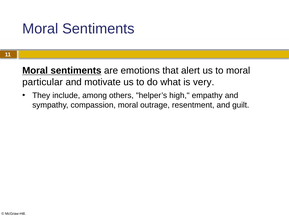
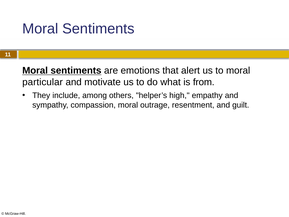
very: very -> from (204, 82)
